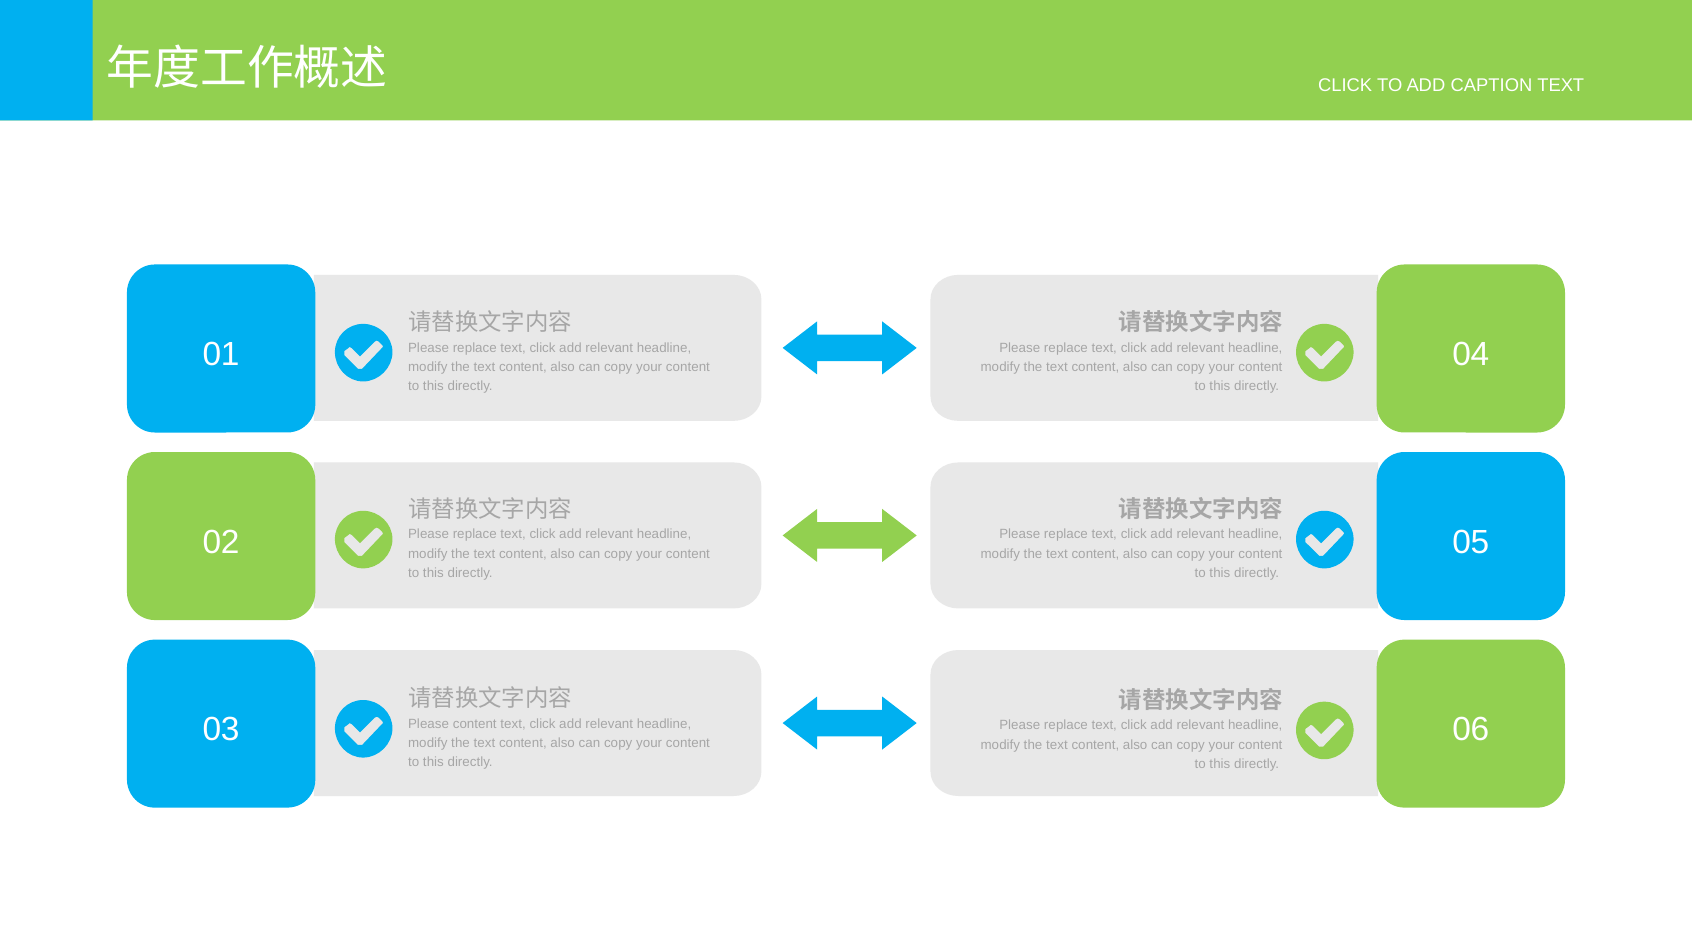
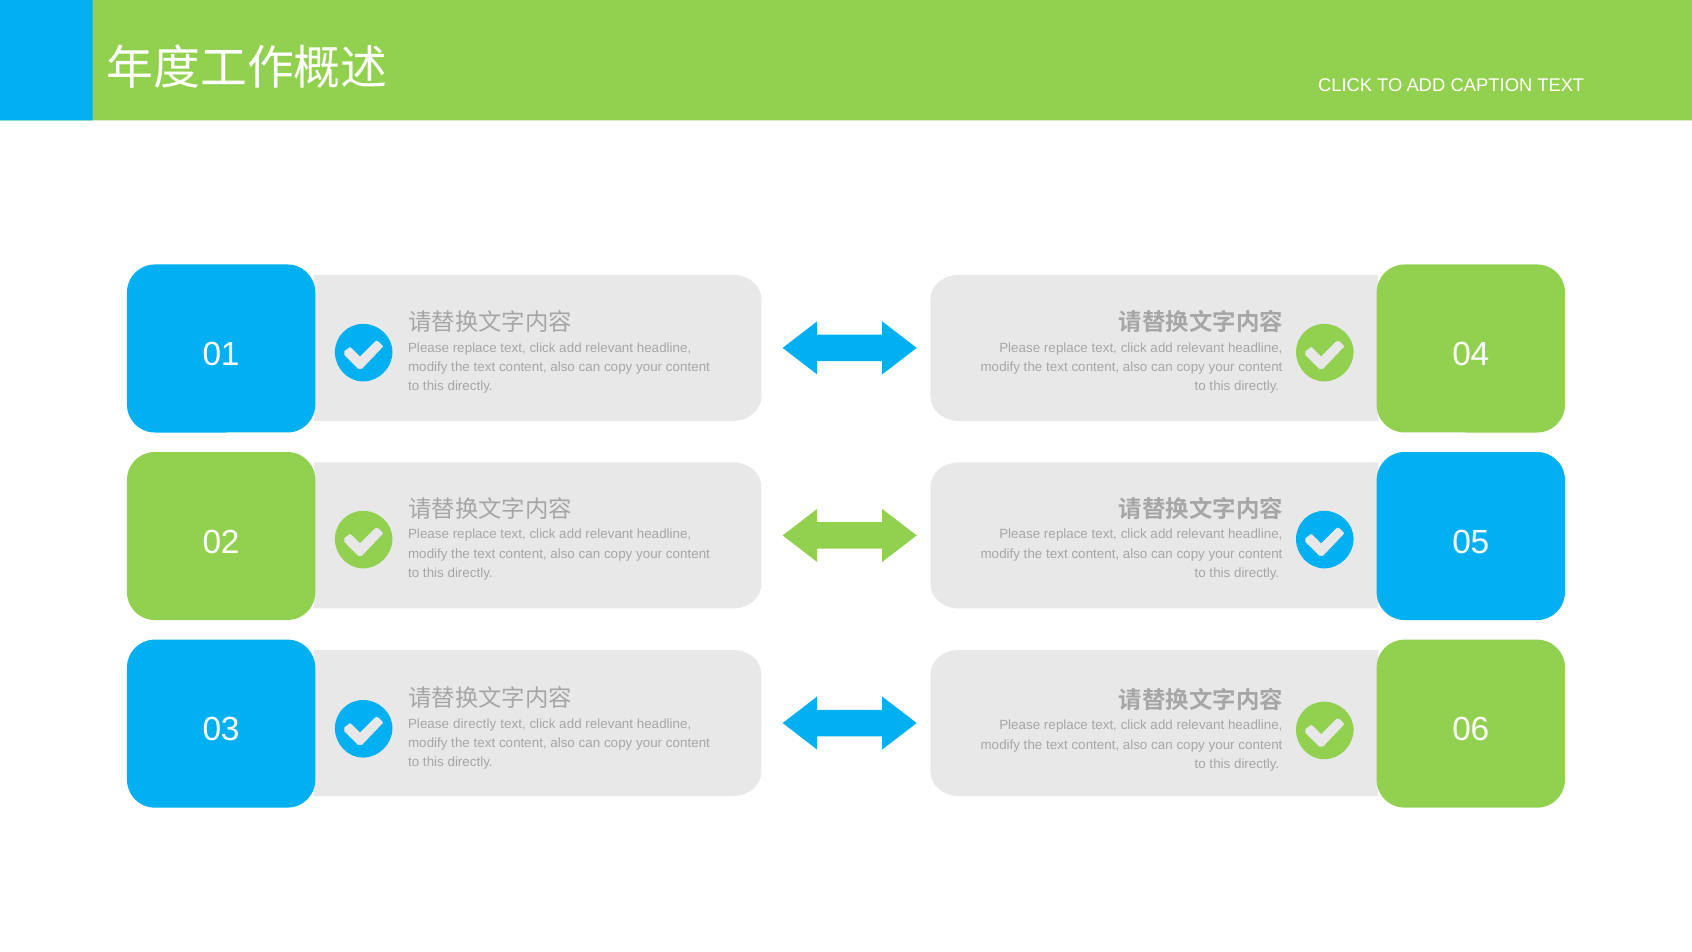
Please content: content -> directly (475, 724)
